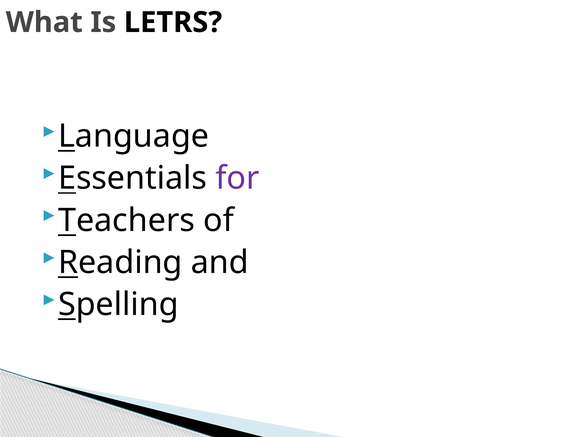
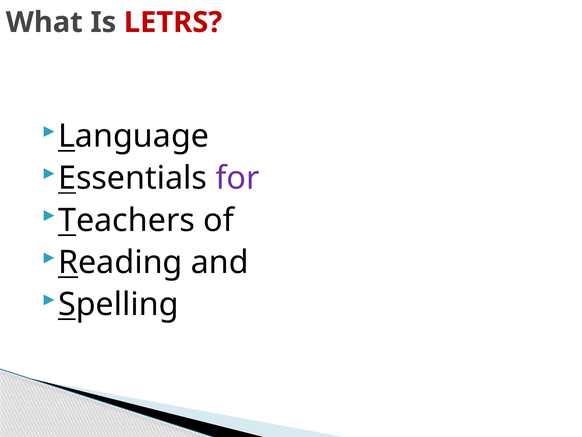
LETRS colour: black -> red (173, 22)
